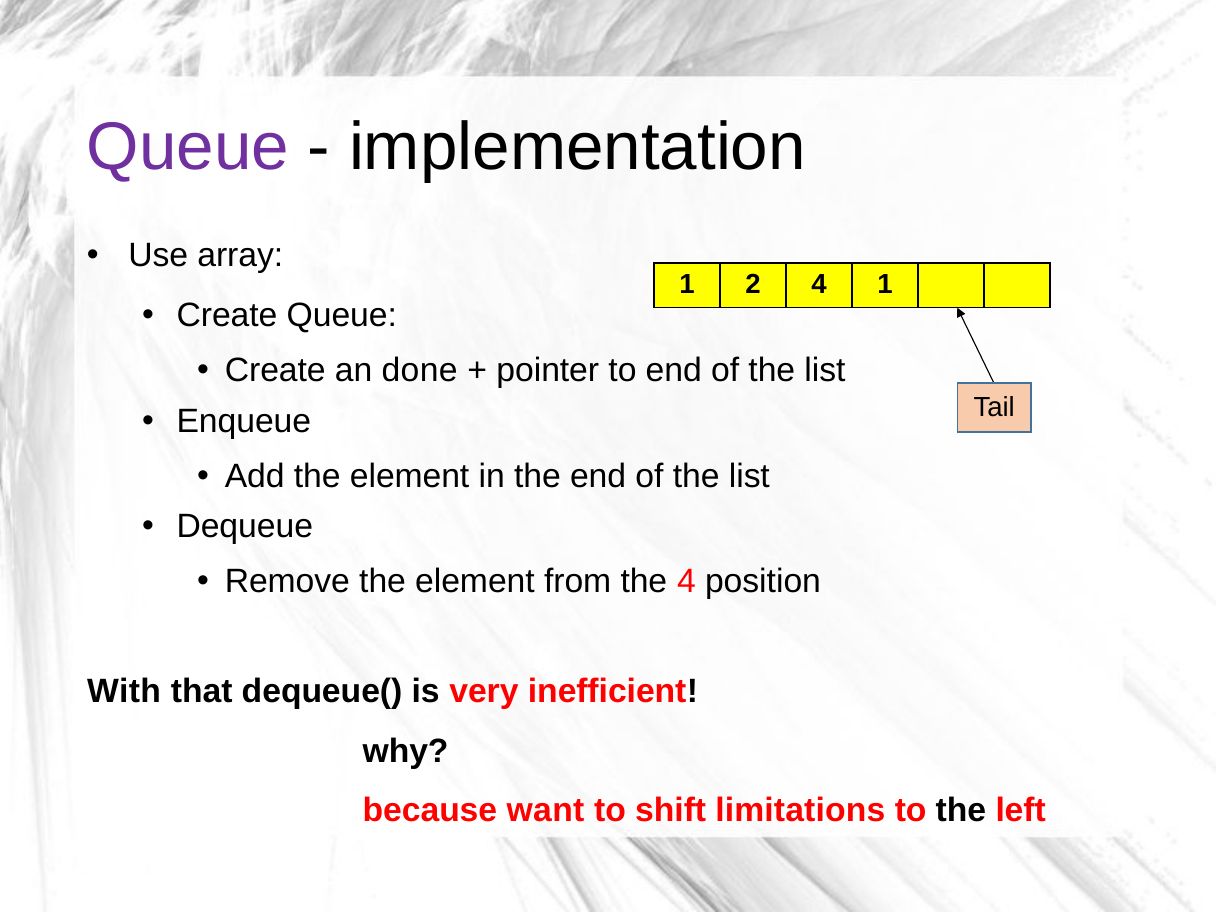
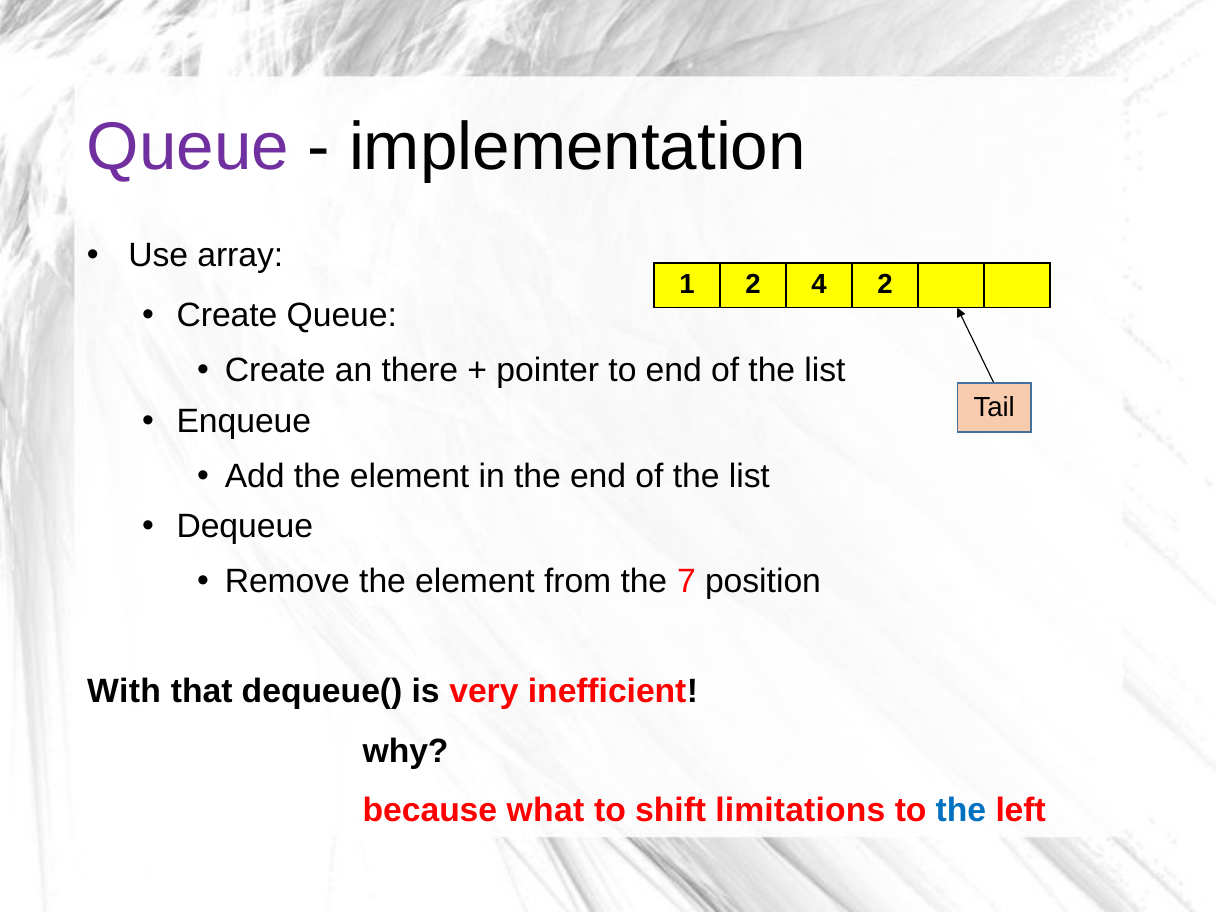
4 1: 1 -> 2 (885, 284)
done: done -> there (420, 370)
the 4: 4 -> 7 (687, 582)
want: want -> what (546, 811)
the colour: black -> blue (961, 811)
